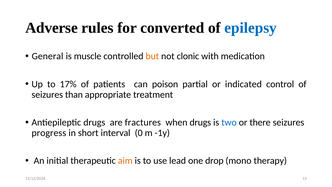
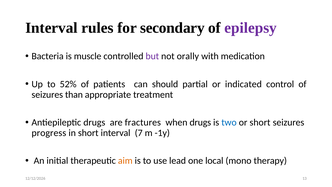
Adverse: Adverse -> Interval (51, 28)
converted: converted -> secondary (172, 28)
epilepsy colour: blue -> purple (251, 28)
General: General -> Bacteria (48, 56)
but colour: orange -> purple (152, 56)
clonic: clonic -> orally (188, 56)
17%: 17% -> 52% (68, 84)
poison: poison -> should (165, 84)
or there: there -> short (260, 122)
0: 0 -> 7 (139, 133)
drop: drop -> local (214, 161)
